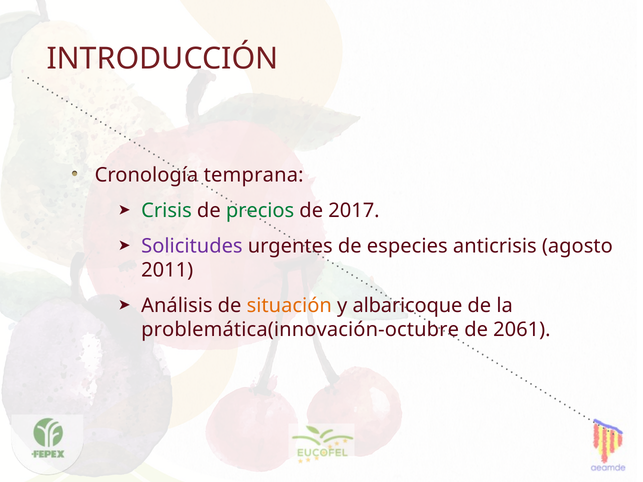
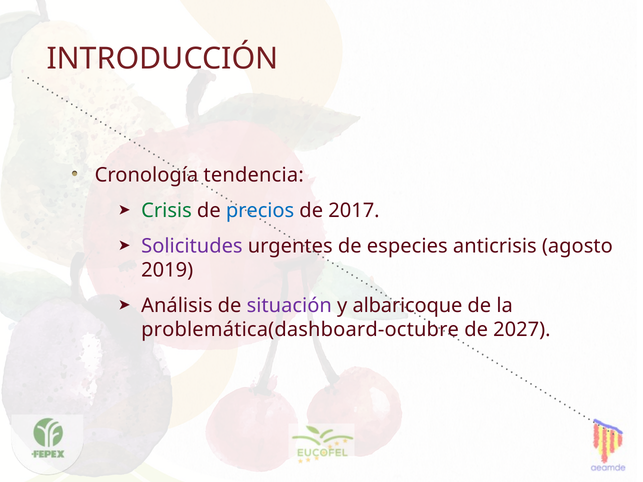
temprana: temprana -> tendencia (254, 175)
precios colour: green -> blue (260, 211)
2011: 2011 -> 2019 (167, 270)
situación colour: orange -> purple (289, 306)
problemática(innovación-octubre: problemática(innovación-octubre -> problemática(dashboard-octubre (300, 330)
2061: 2061 -> 2027 (522, 330)
